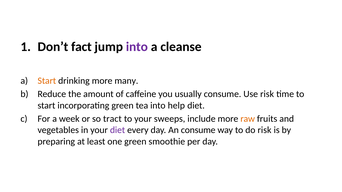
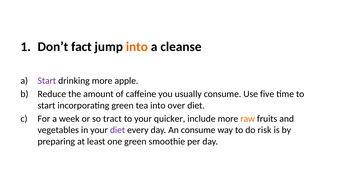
into colour: purple -> orange (137, 47)
Start colour: orange -> purple (47, 81)
many: many -> apple (126, 81)
Use risk: risk -> five (267, 94)
help: help -> over (176, 106)
sweeps: sweeps -> quicker (170, 119)
